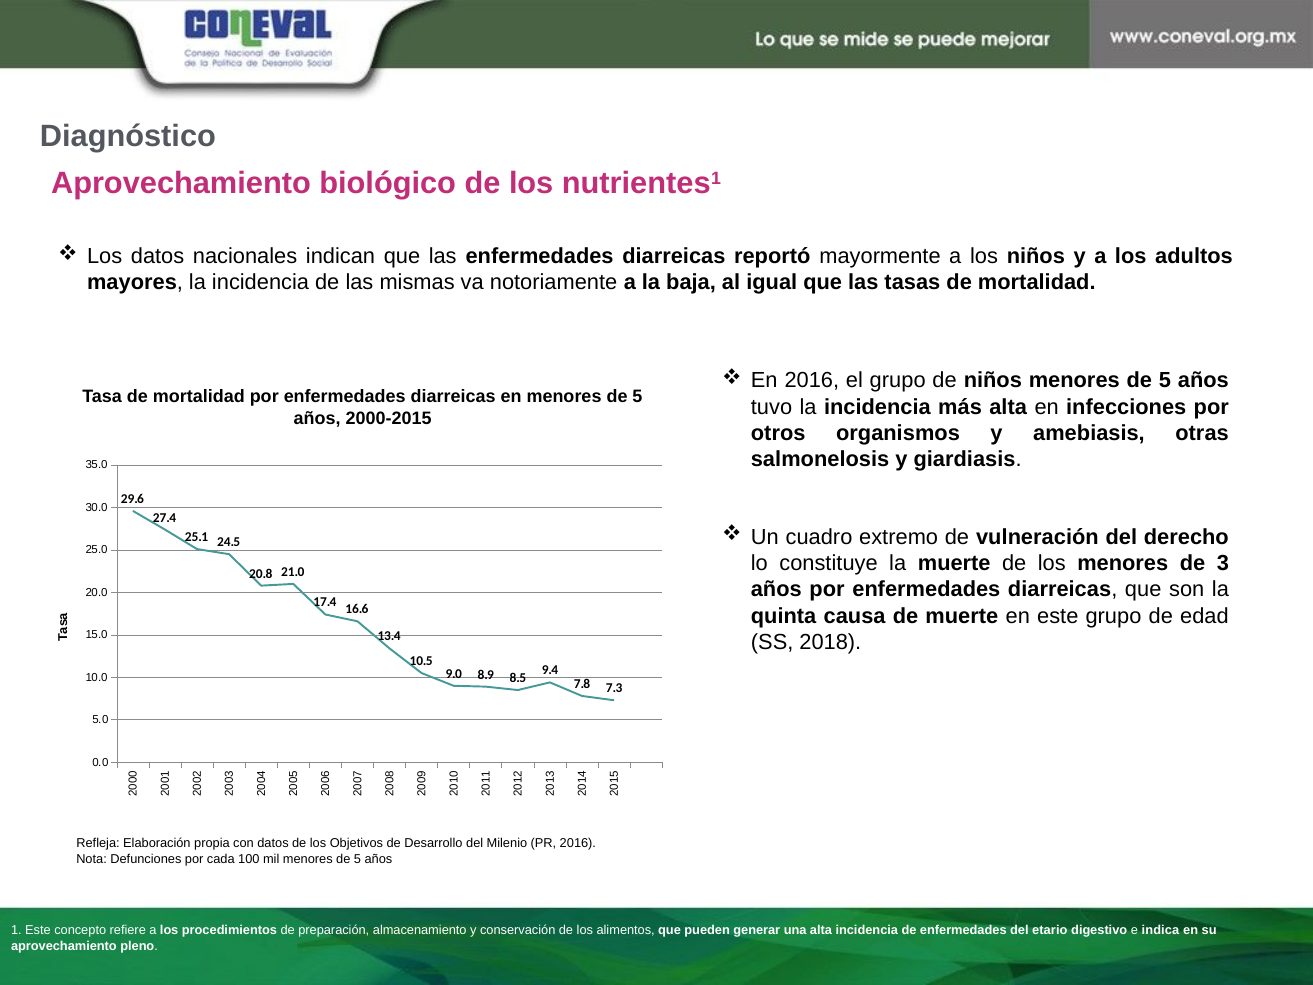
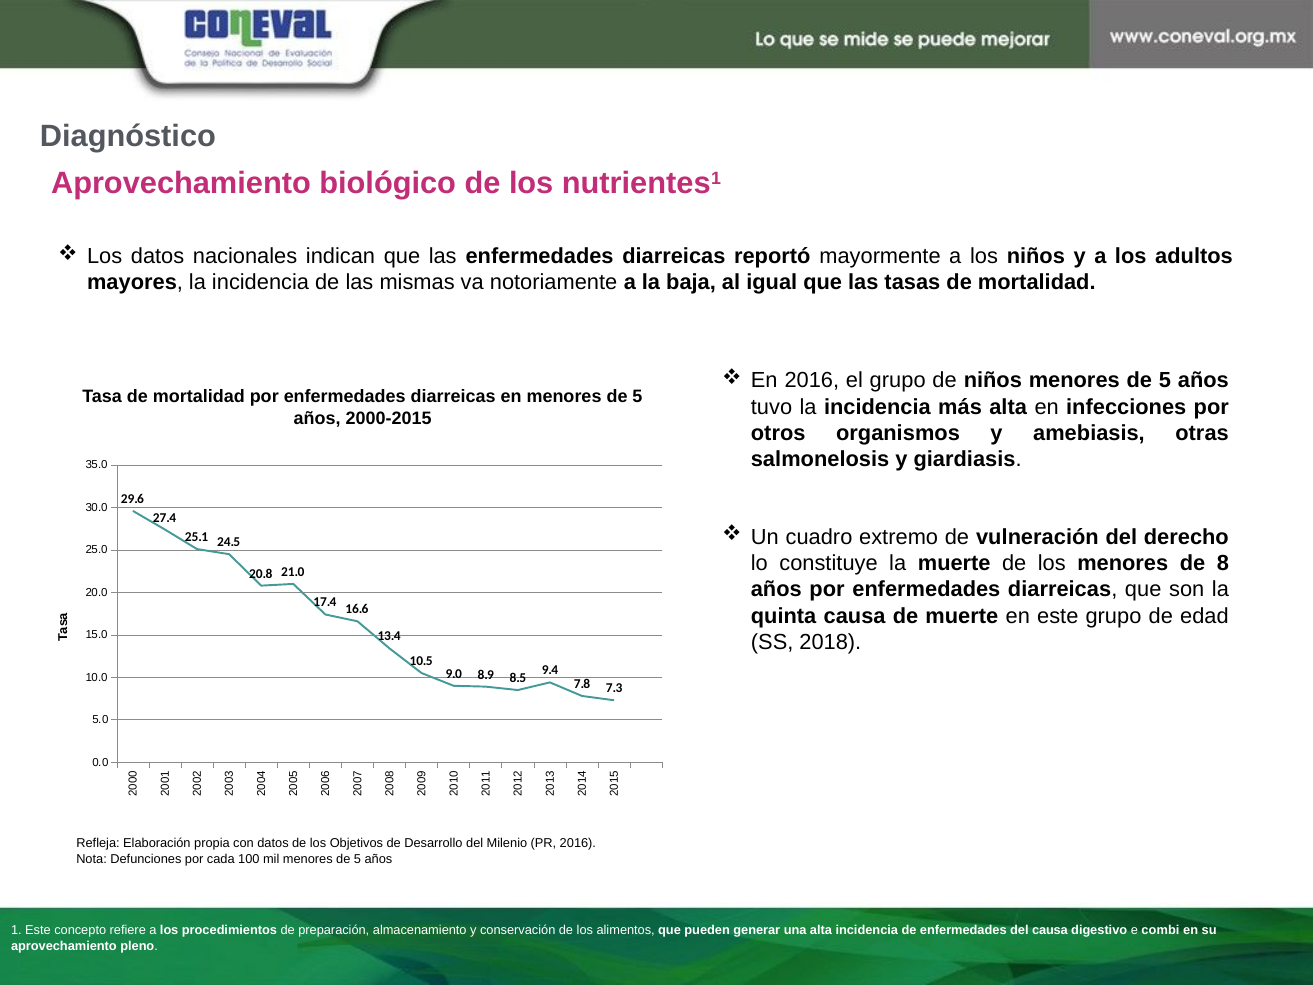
de 3: 3 -> 8 (1223, 563)
del etario: etario -> causa (1050, 930)
indica: indica -> combi (1160, 930)
